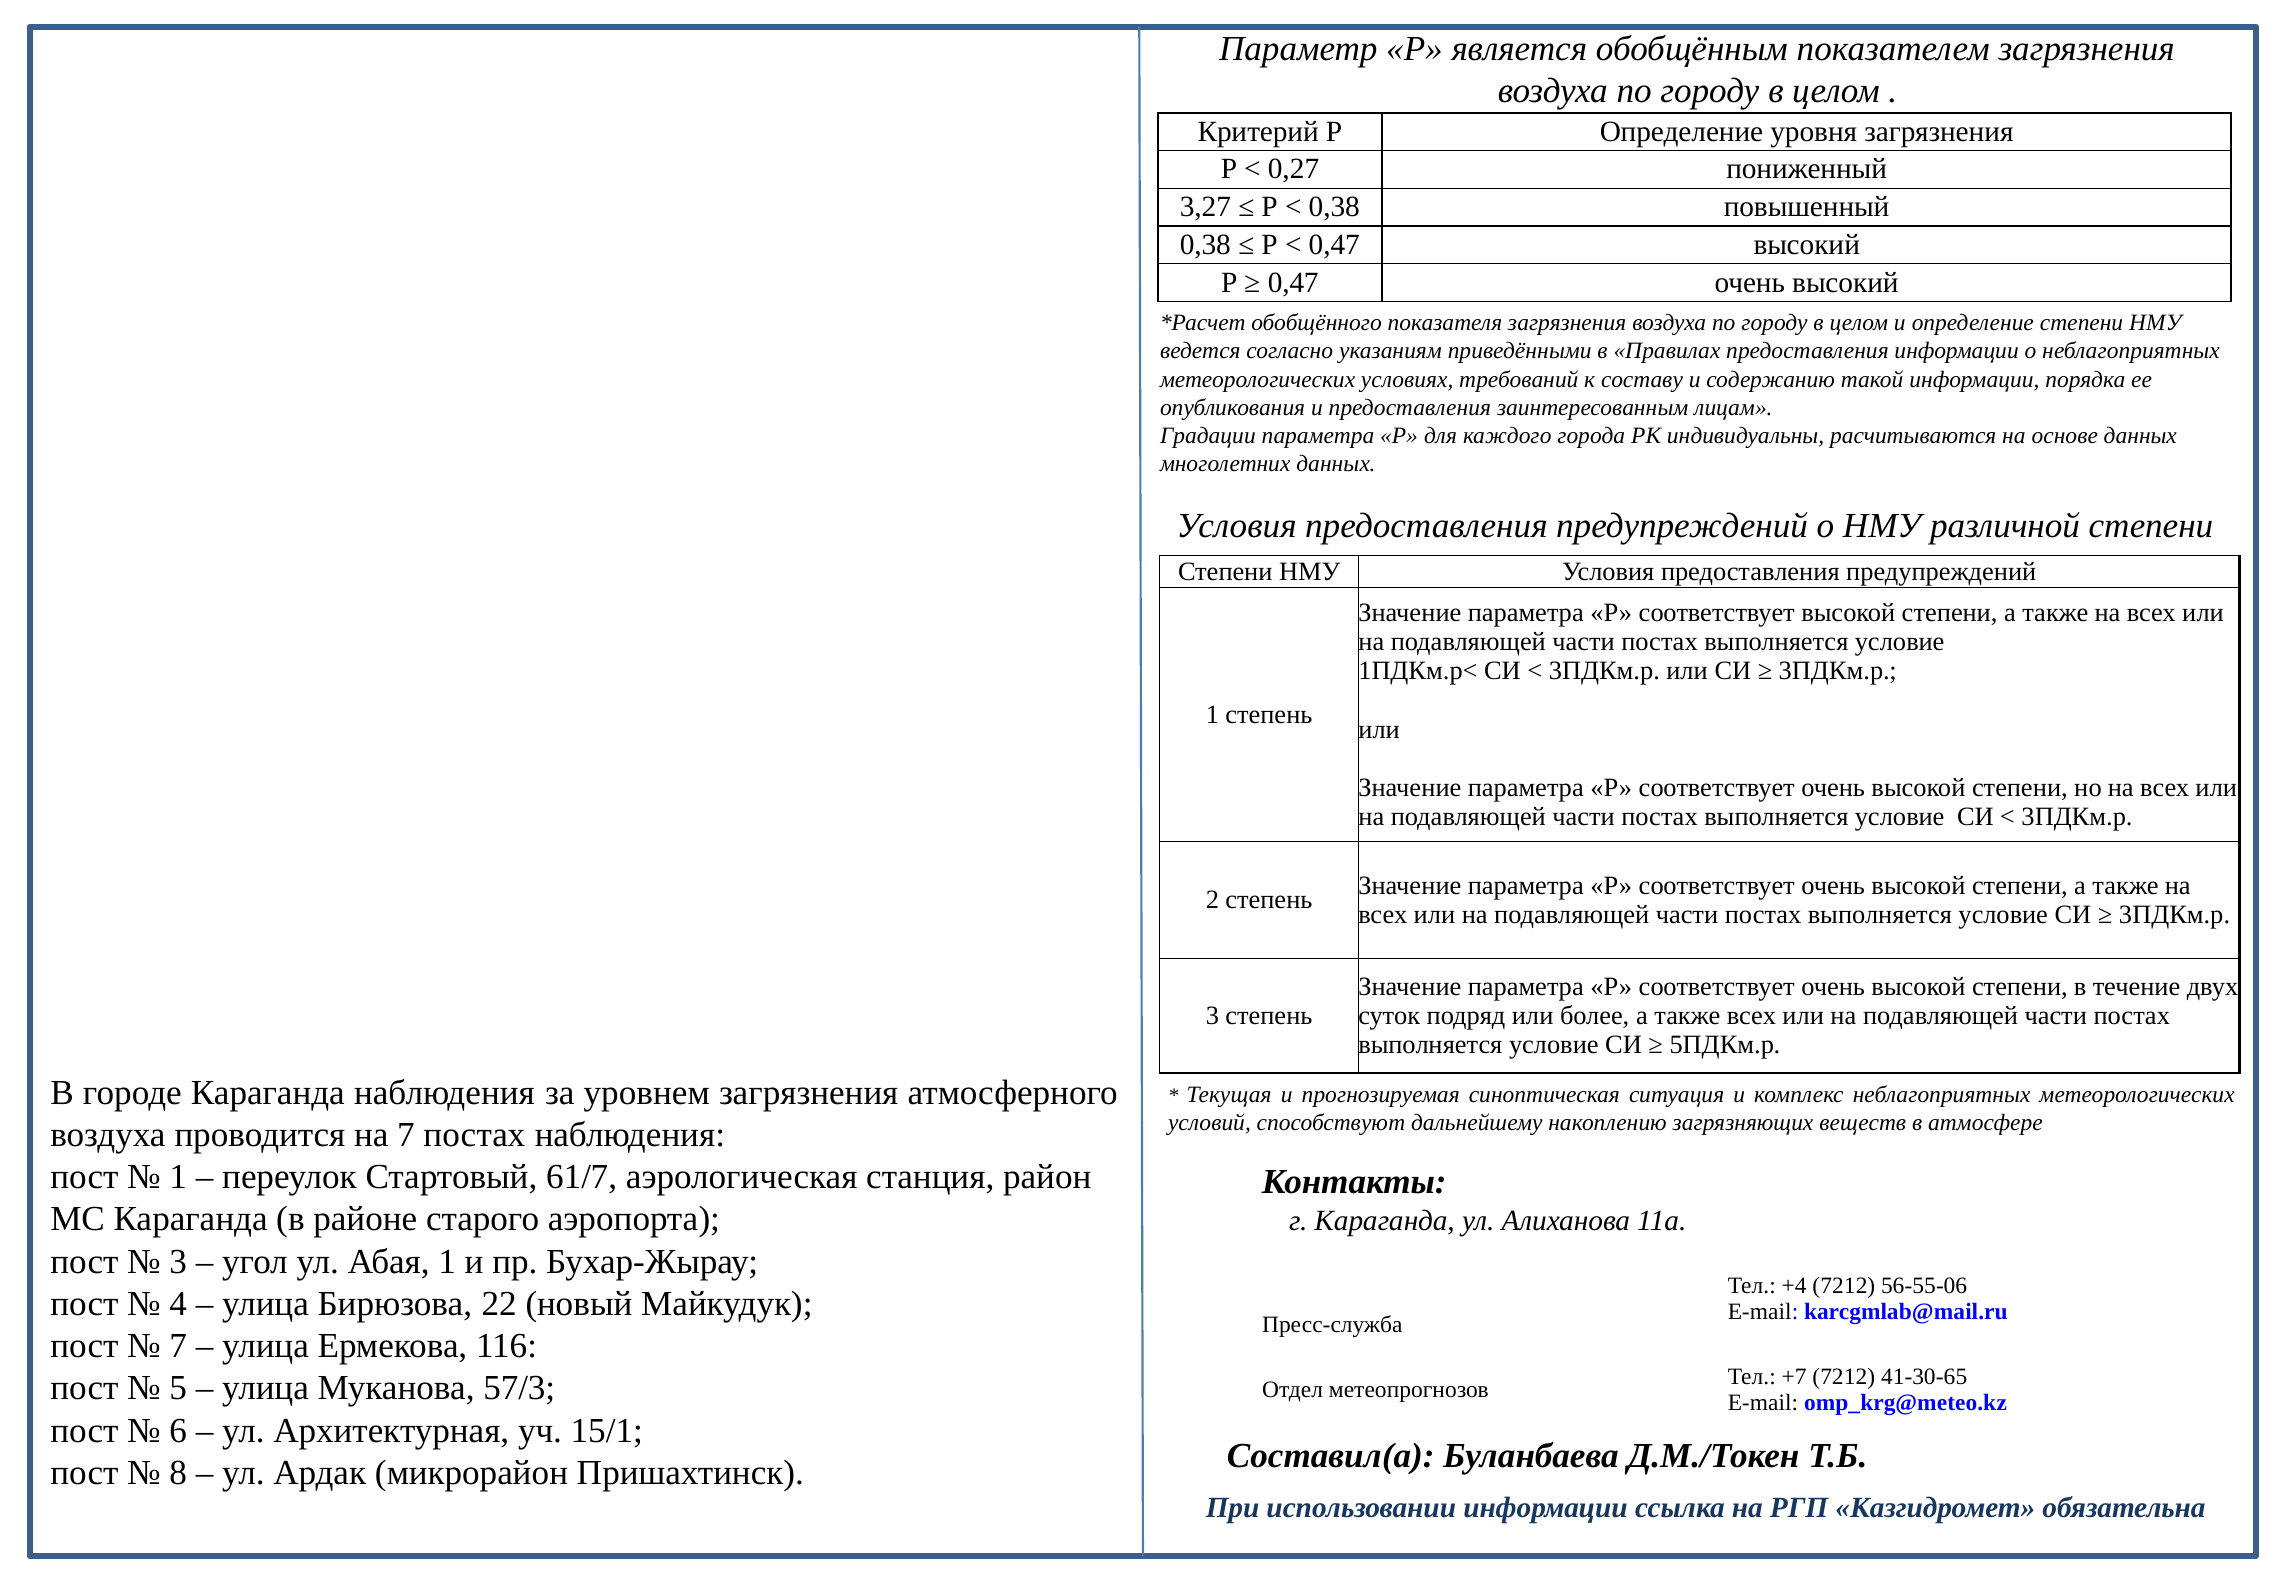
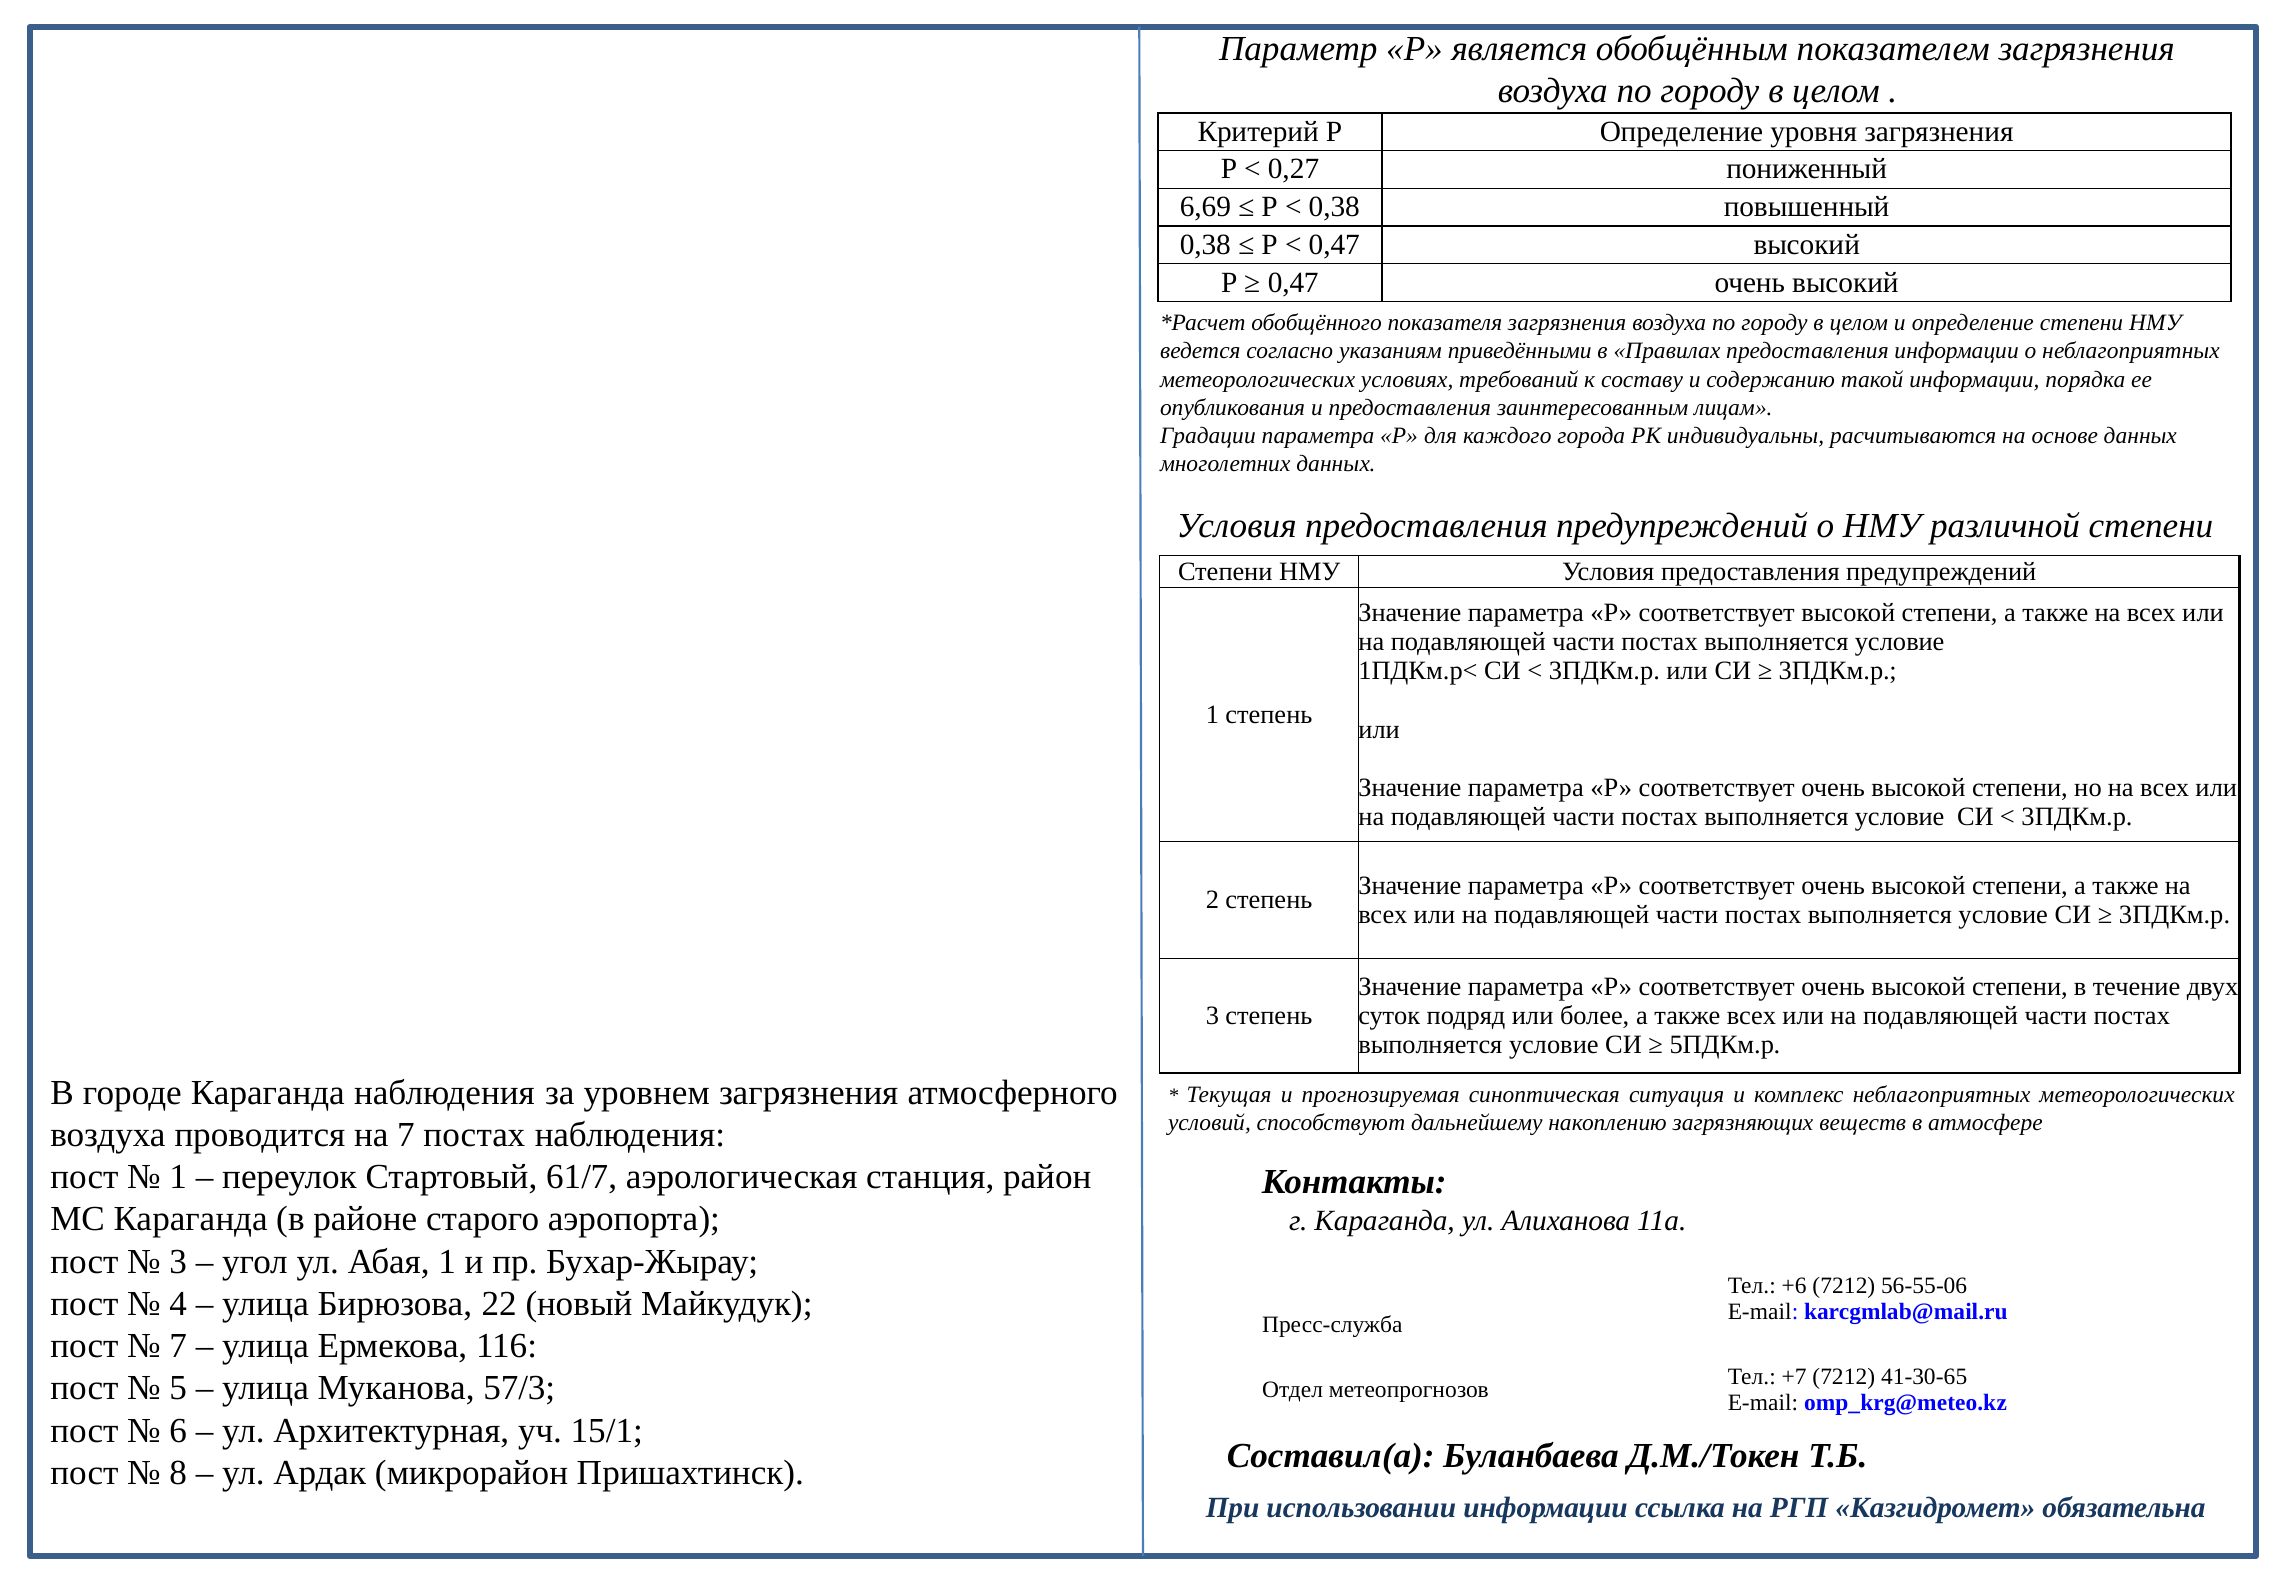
3,27: 3,27 -> 6,69 (1205, 207)
+4: +4 -> +6 (1794, 1285)
